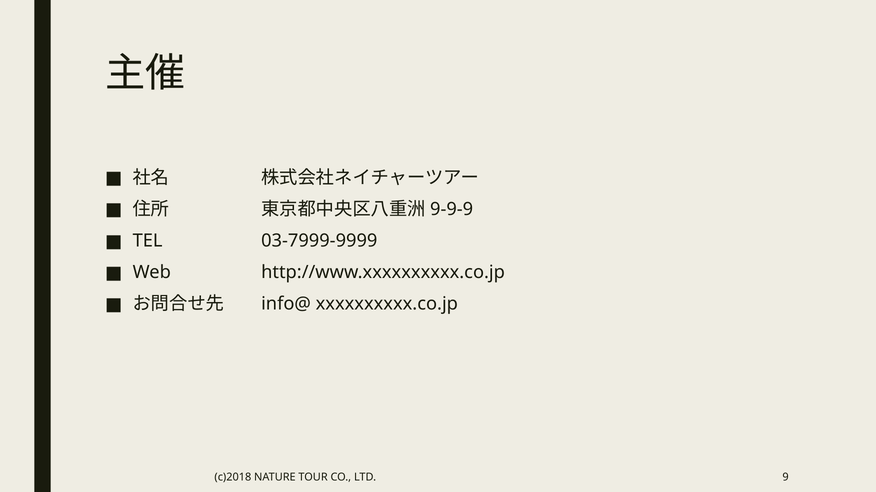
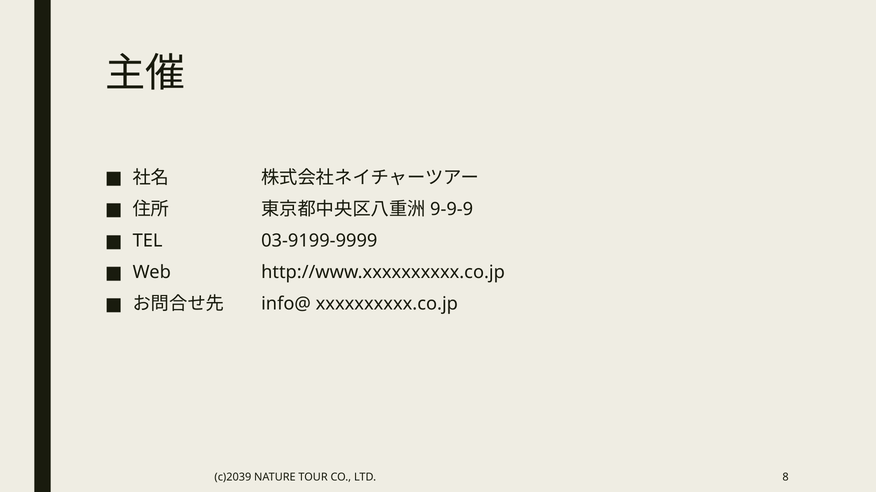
03-7999-9999: 03-7999-9999 -> 03-9199-9999 (319, 241)
c)2018: c)2018 -> c)2039 (233, 478)
9: 9 -> 8 (786, 478)
